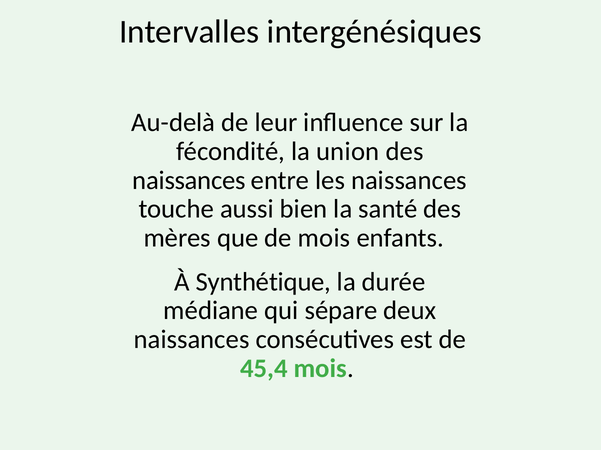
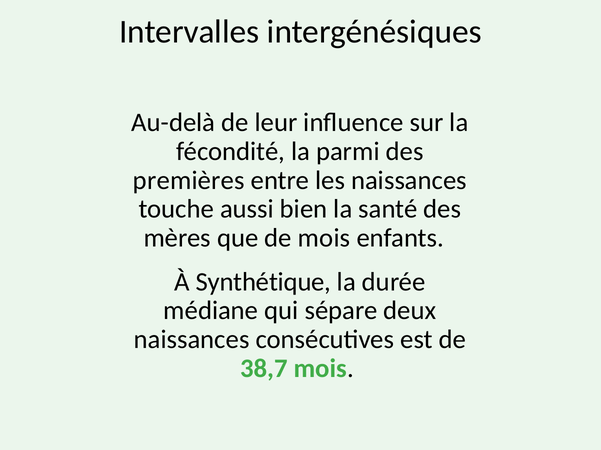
union: union -> parmi (348, 152)
naissances: naissances -> premières (189, 181)
45,4: 45,4 -> 38,7 (264, 369)
